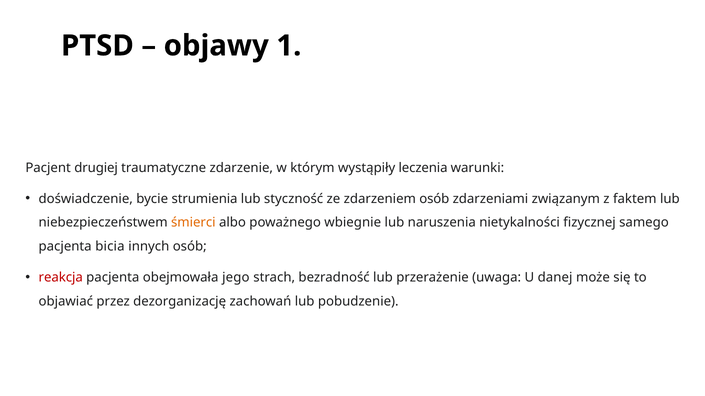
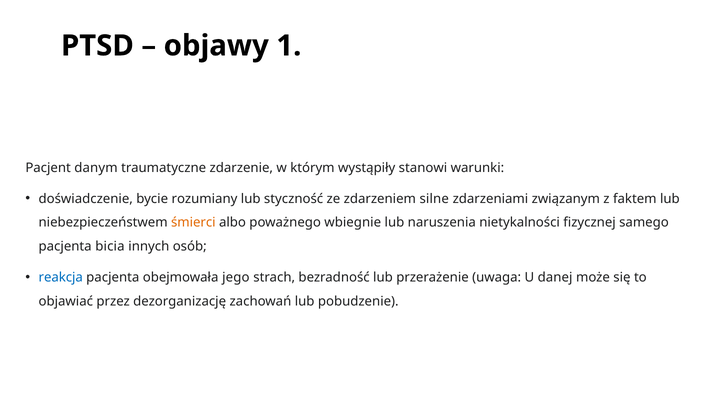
drugiej: drugiej -> danym (96, 168)
leczenia: leczenia -> stanowi (423, 168)
strumienia: strumienia -> rozumiany (204, 199)
zdarzeniem osób: osób -> silne (434, 199)
reakcja colour: red -> blue (61, 278)
